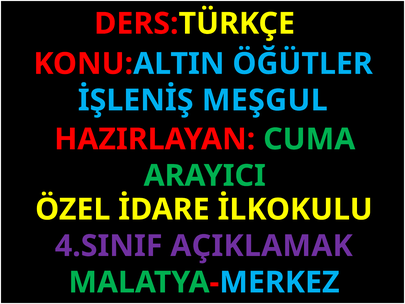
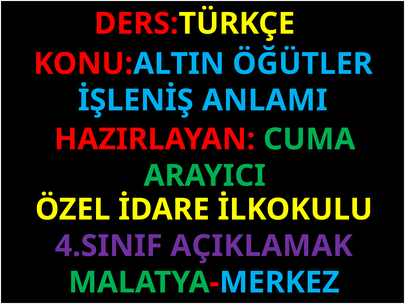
MEŞGUL: MEŞGUL -> ANLAMI (265, 100)
